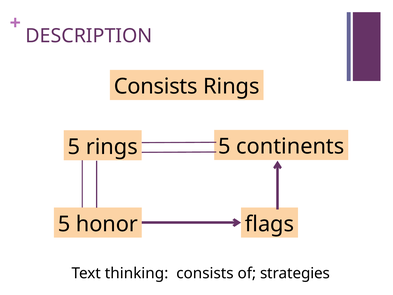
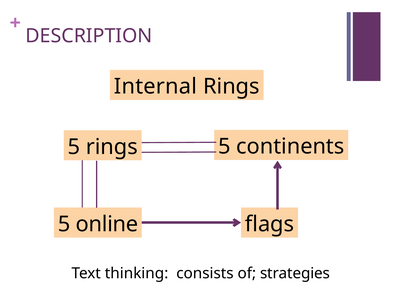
Consists: Consists -> Internal (155, 86)
honor: honor -> online (107, 224)
